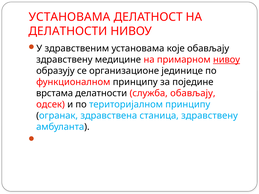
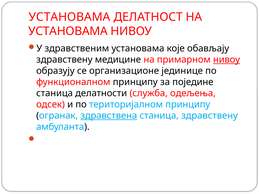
ДЕЛАТНОСТИ: ДЕЛАТНОСТИ -> УСТАНОВАМА (68, 31)
врстама: врстама -> станица (55, 93)
служба обављају: обављају -> одељења (193, 93)
здравствена underline: none -> present (109, 116)
